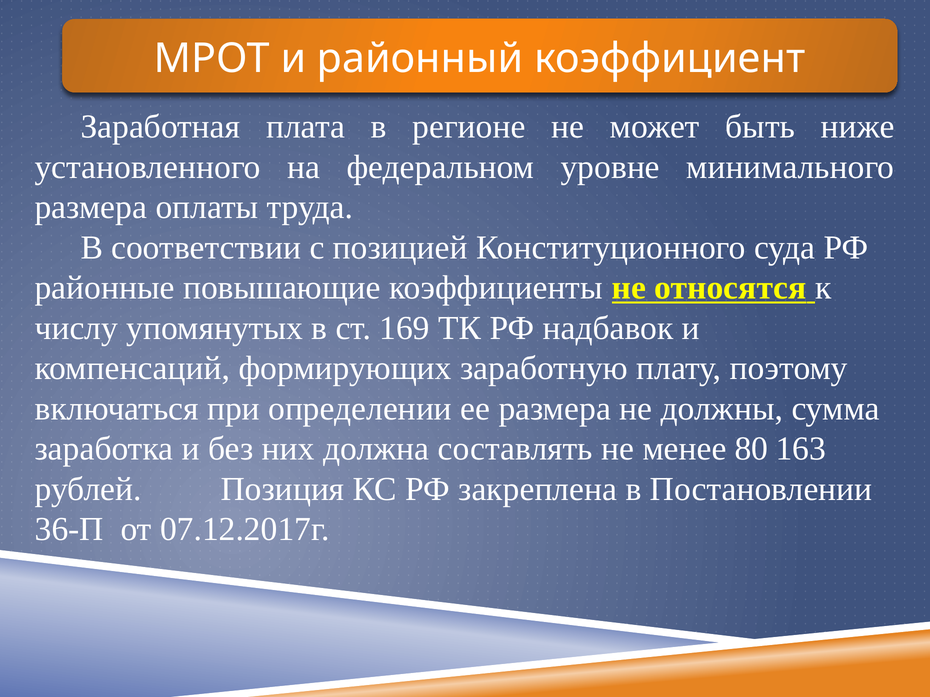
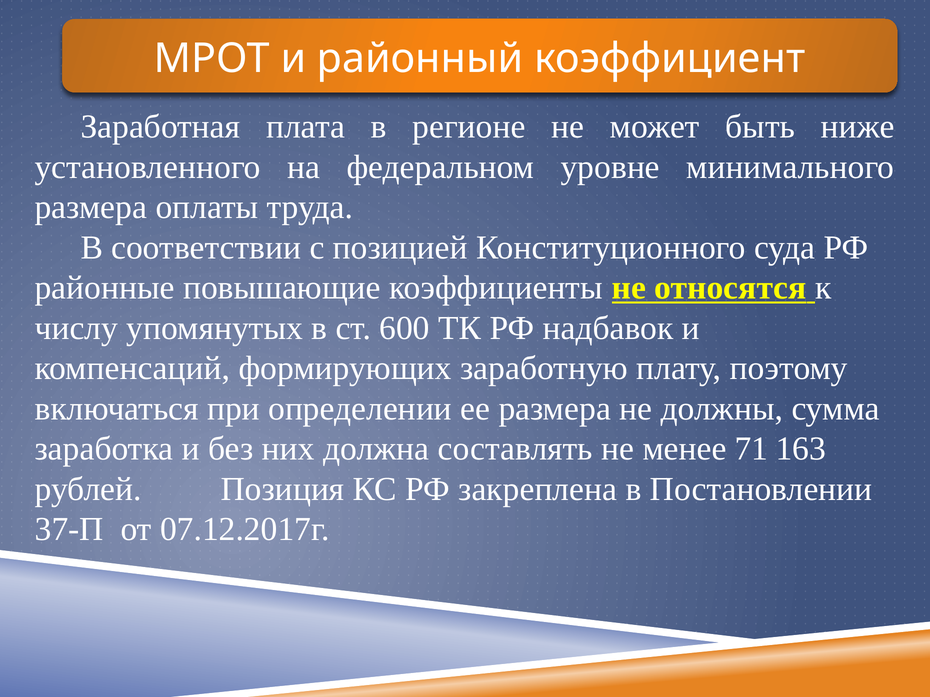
169: 169 -> 600 (405, 328)
80: 80 -> 71 (751, 449)
36-П: 36-П -> 37-П (69, 530)
